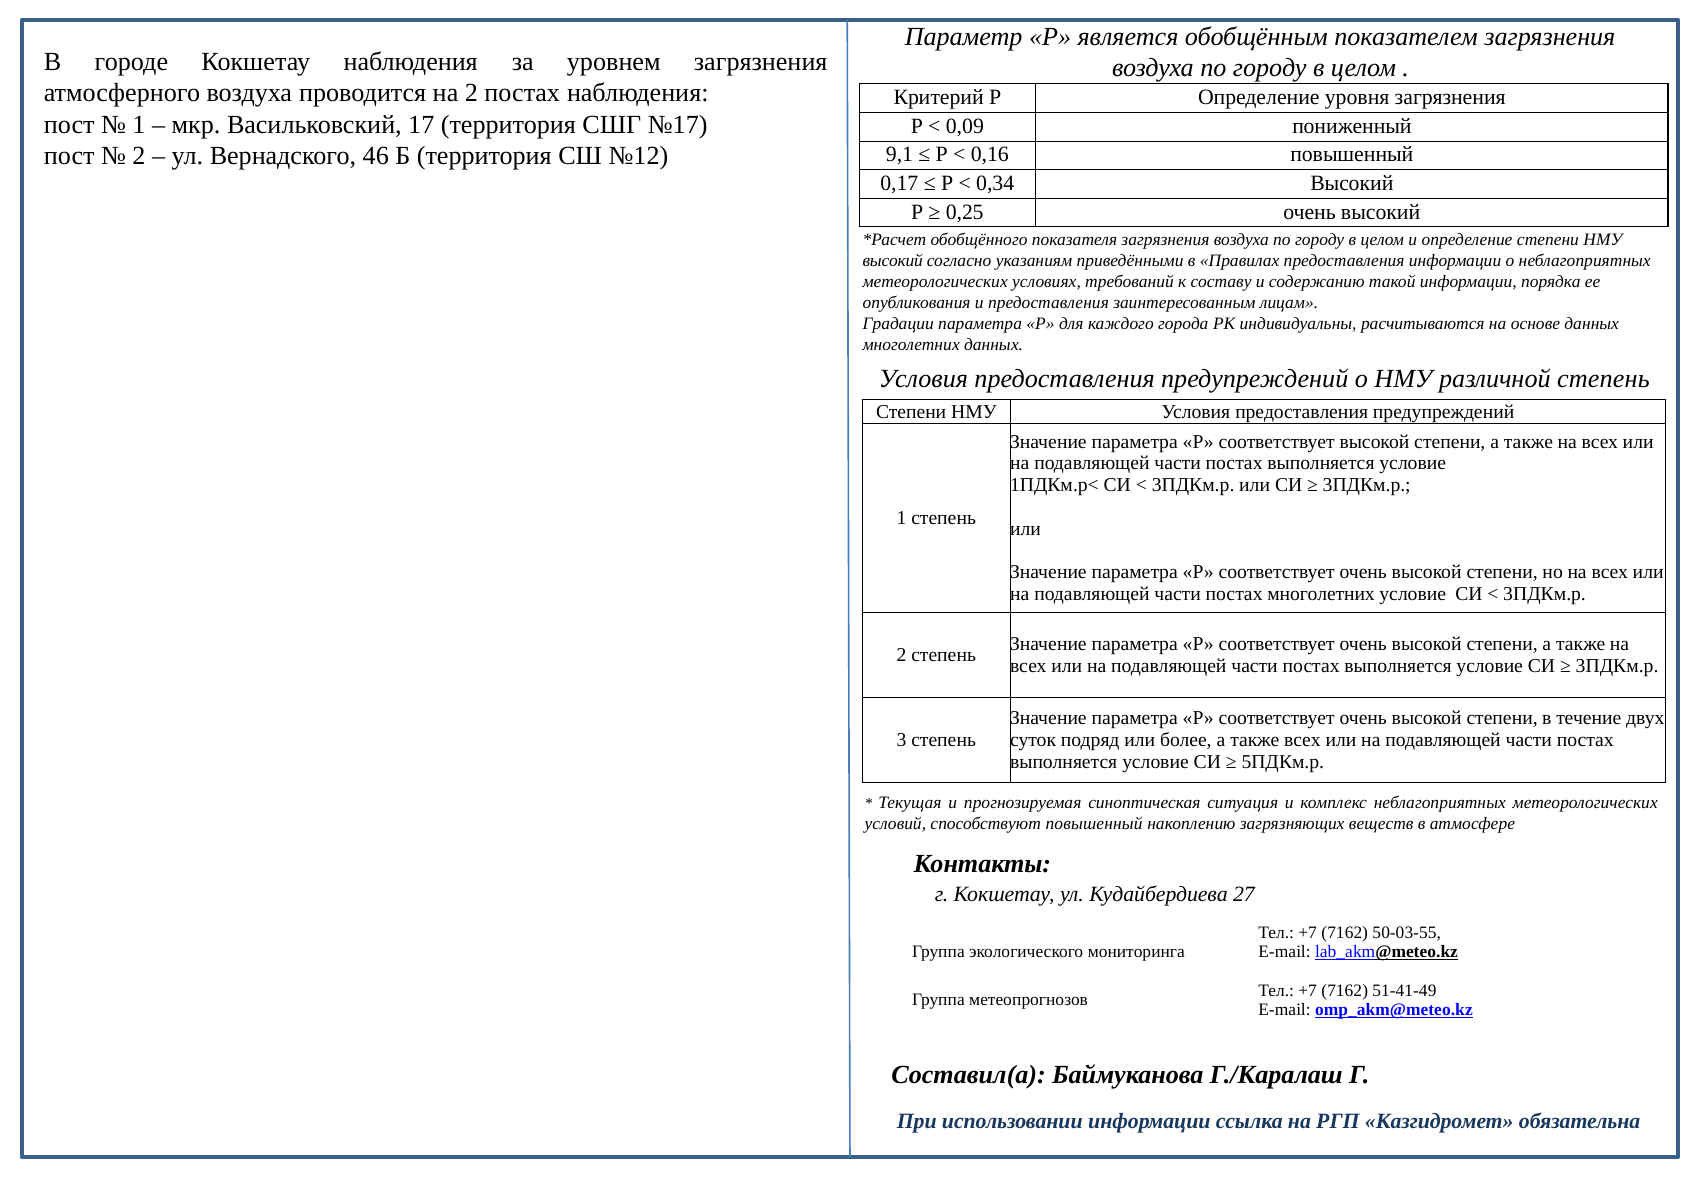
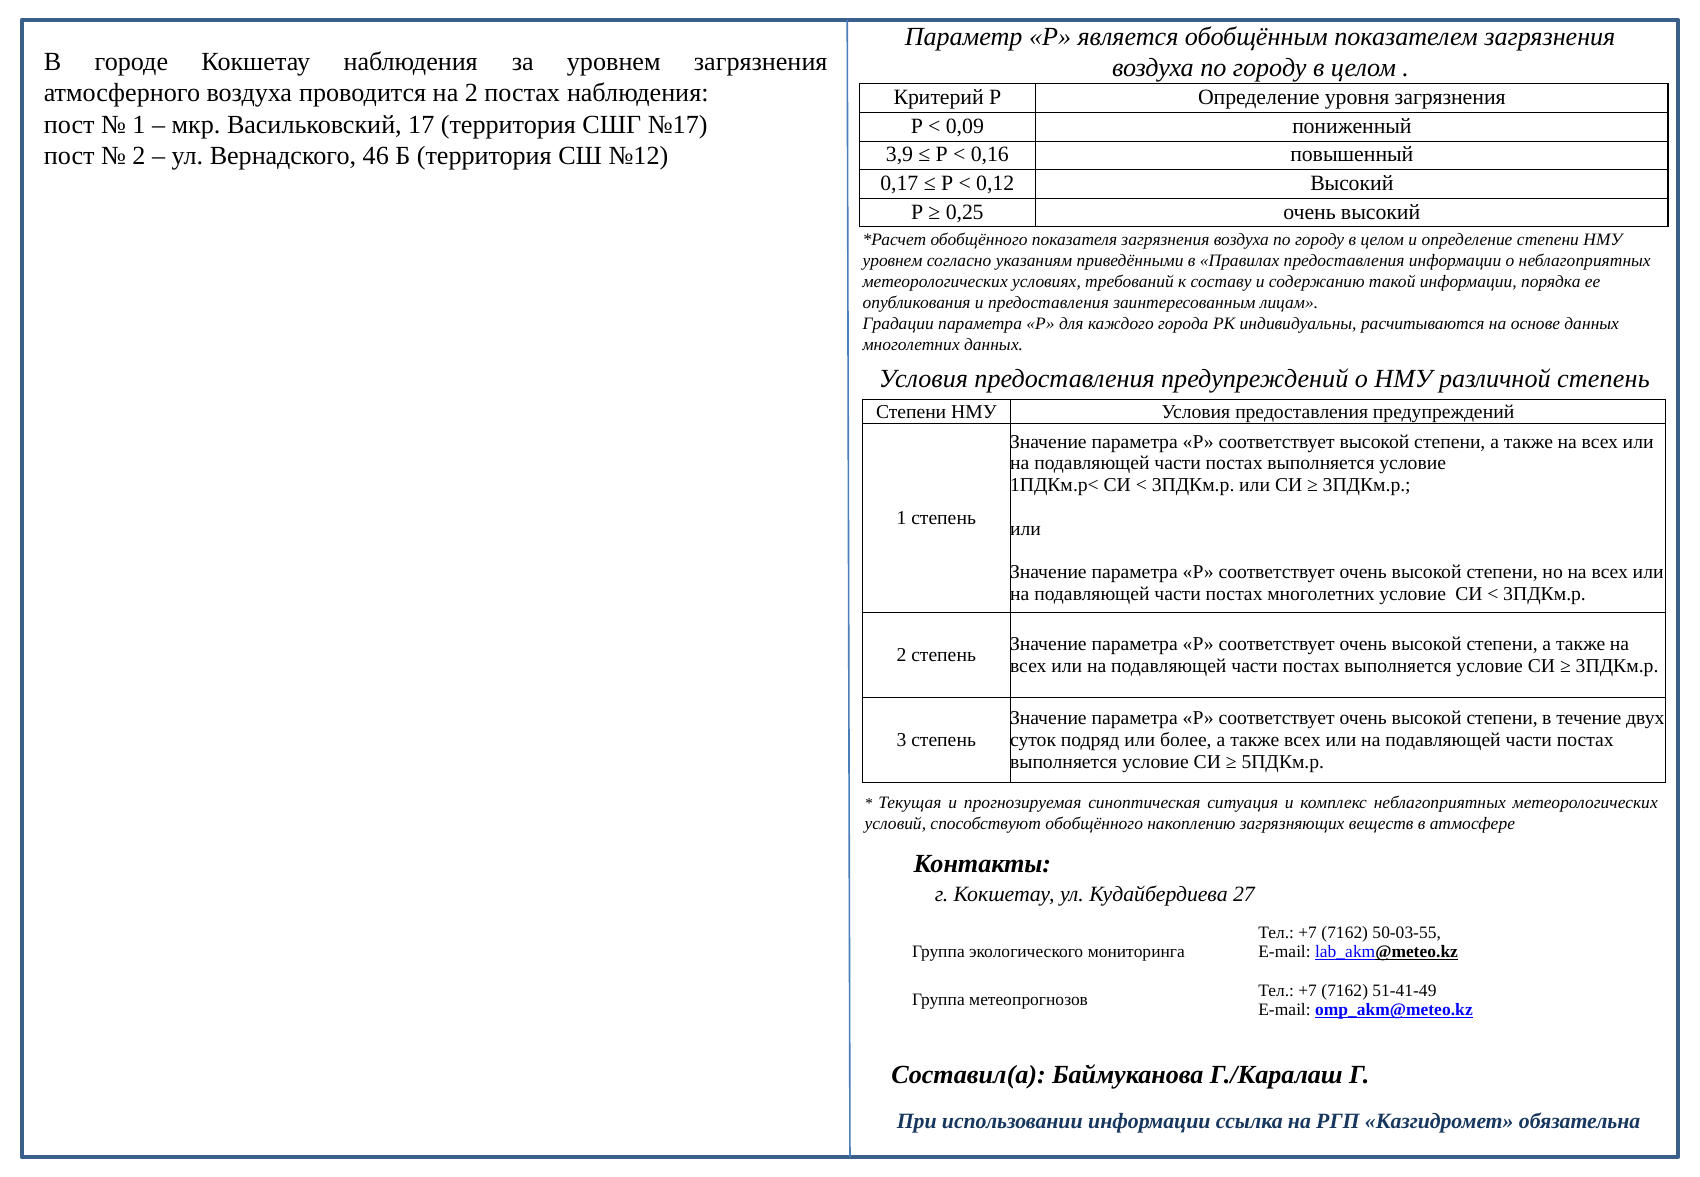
9,1: 9,1 -> 3,9 (899, 155)
0,34: 0,34 -> 0,12 (995, 183)
высокий: высокий -> уровнем (893, 261)
способствуют повышенный: повышенный -> обобщённого (1094, 824)
